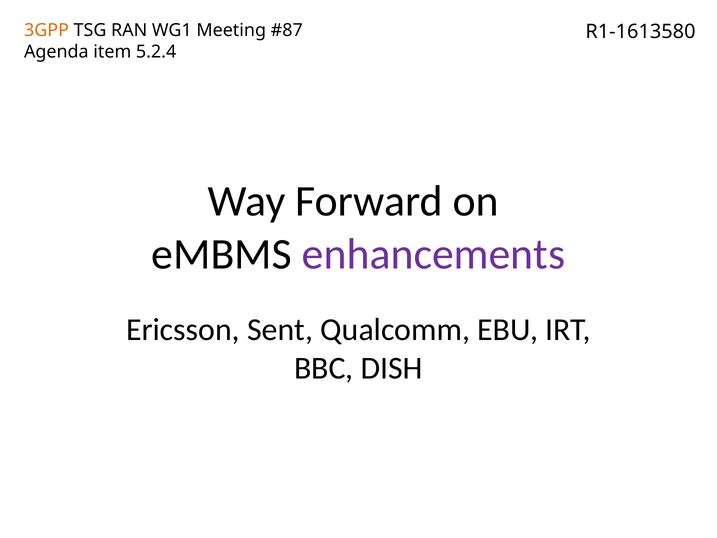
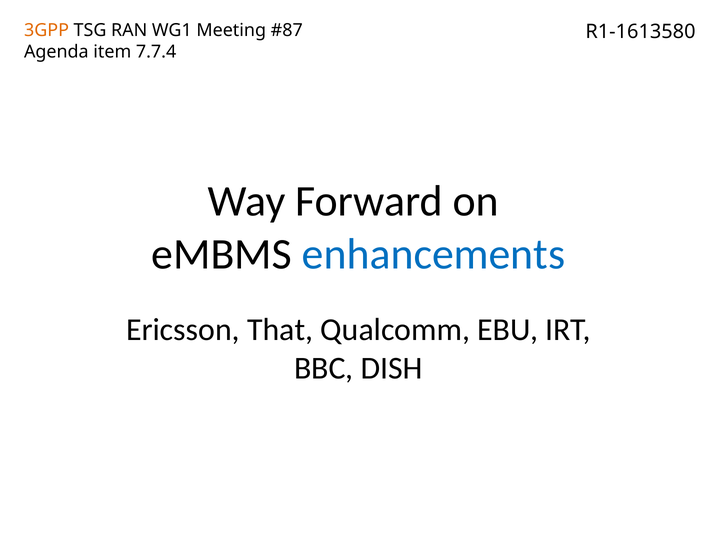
5.2.4: 5.2.4 -> 7.7.4 (156, 52)
enhancements colour: purple -> blue (434, 254)
Sent: Sent -> That (280, 330)
